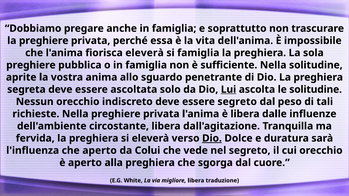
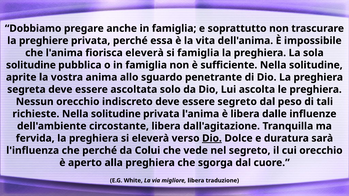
preghiere: preghiere -> solitudine (31, 65)
Lui underline: present -> none (228, 90)
le solitudine: solitudine -> preghiera (316, 90)
richieste Nella preghiere: preghiere -> solitudine (116, 114)
che aperto: aperto -> perché (100, 151)
